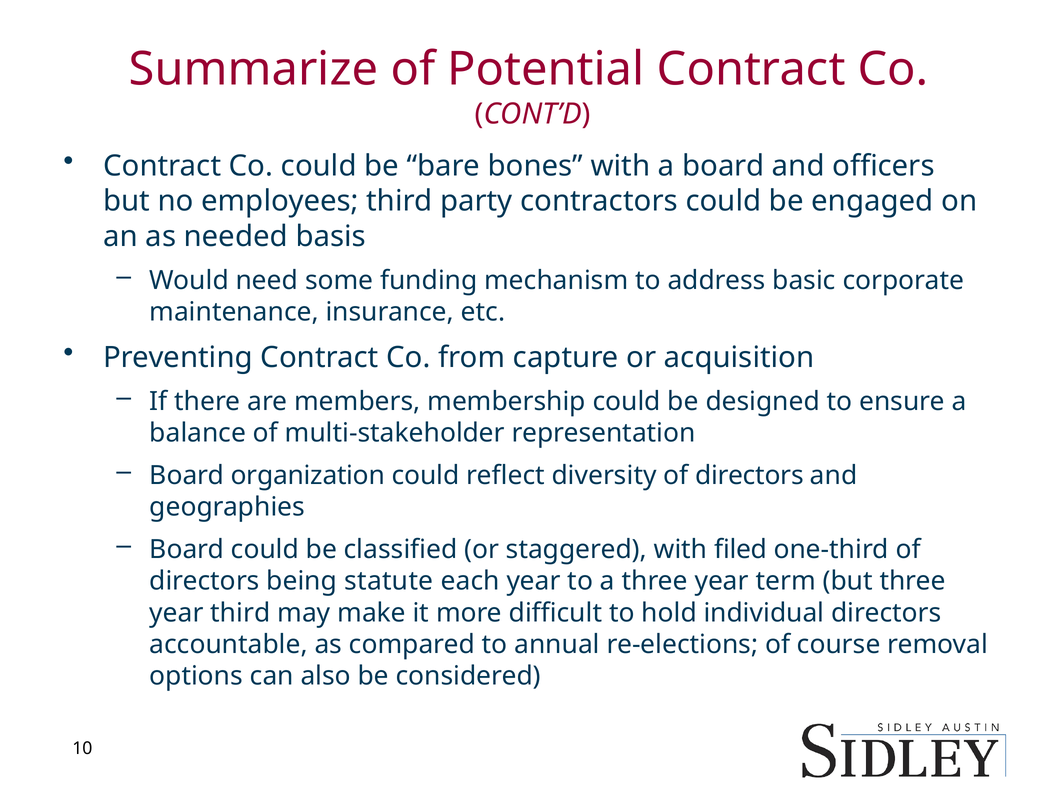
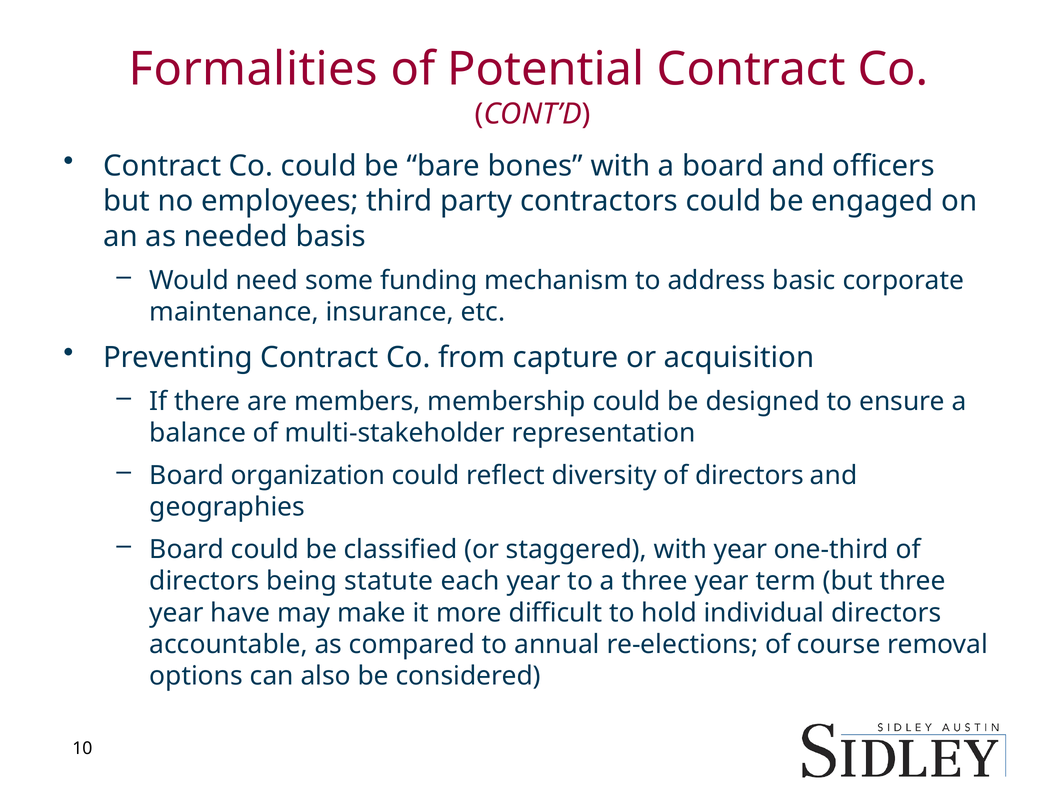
Summarize: Summarize -> Formalities (253, 69)
with filed: filed -> year (741, 550)
year third: third -> have (240, 613)
